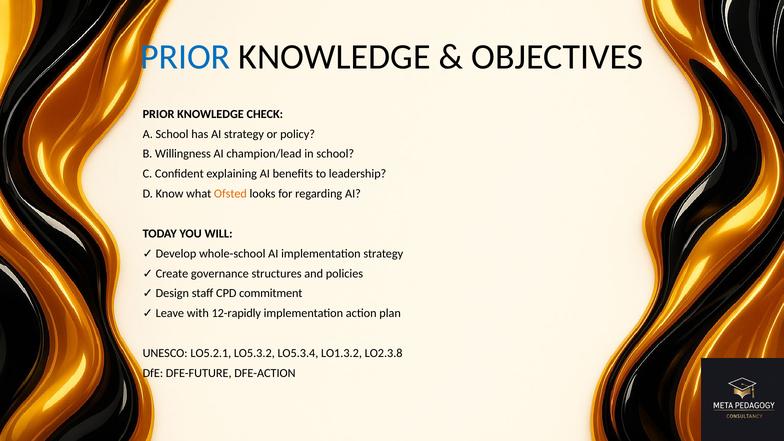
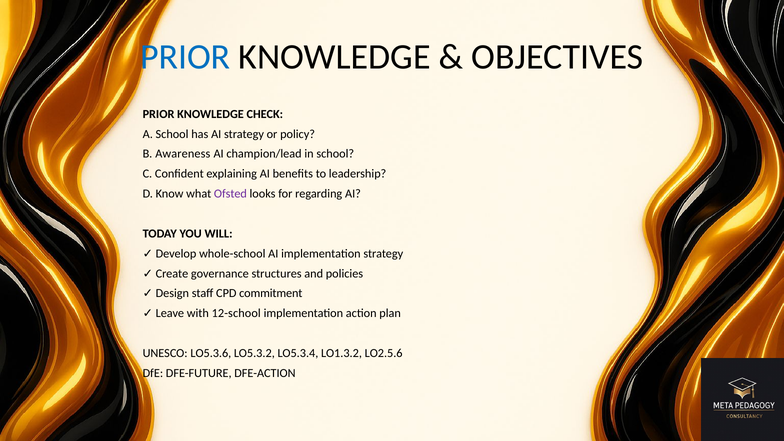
Willingness: Willingness -> Awareness (183, 154)
Ofsted colour: orange -> purple (230, 194)
12-rapidly: 12-rapidly -> 12-school (236, 313)
LO5.2.1: LO5.2.1 -> LO5.3.6 (211, 353)
LO2.3.8: LO2.3.8 -> LO2.5.6 (384, 353)
